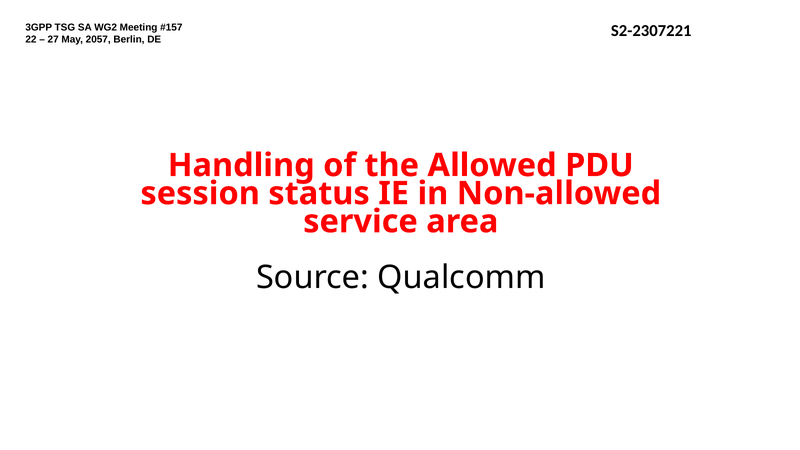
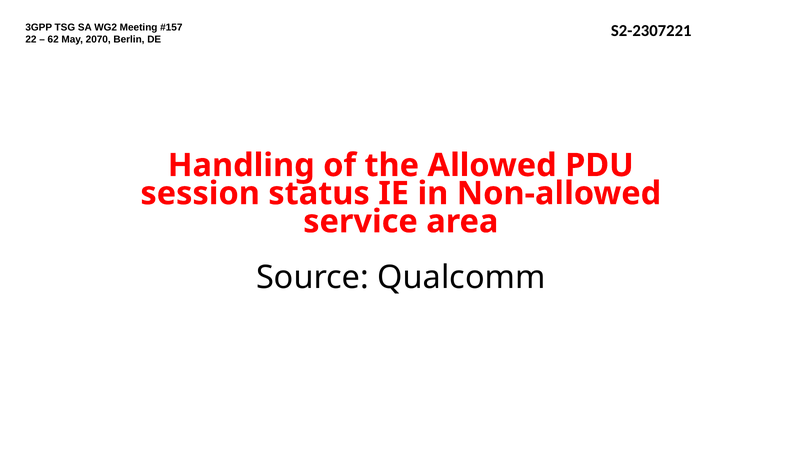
27: 27 -> 62 (53, 39)
2057: 2057 -> 2070 (98, 39)
